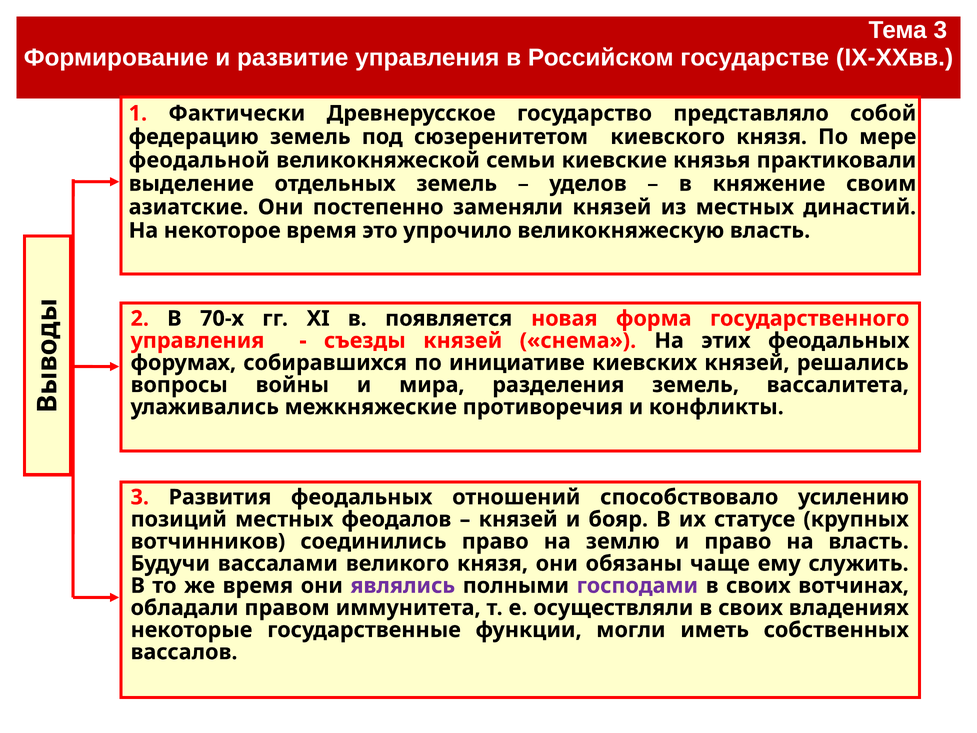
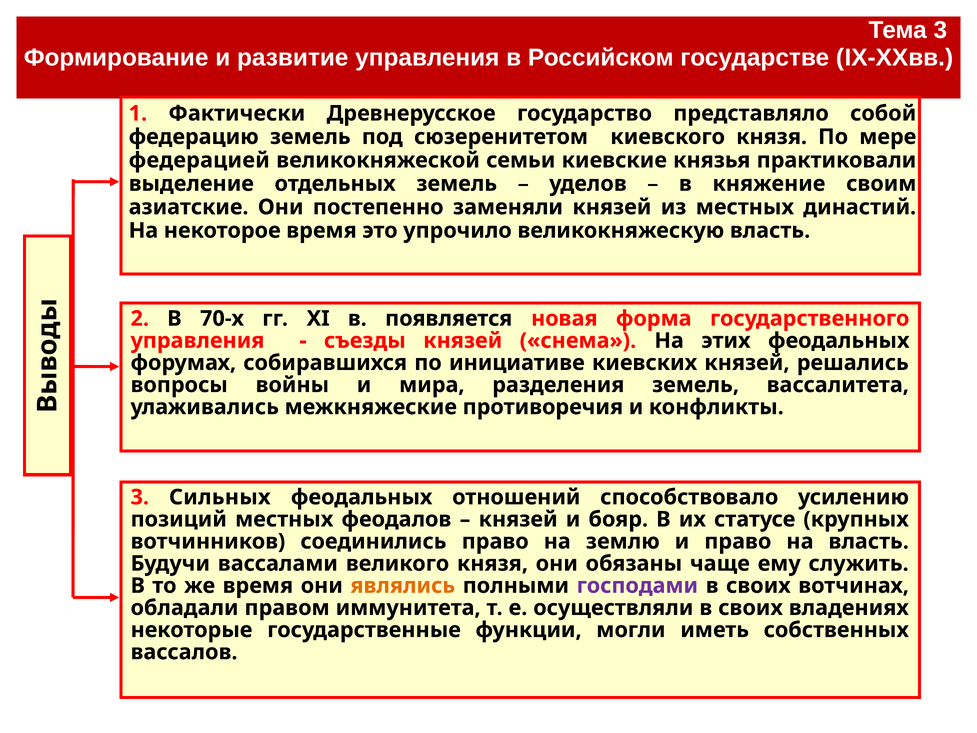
феодальной: феодальной -> федерацией (199, 160)
Развития: Развития -> Сильных (220, 497)
являлись colour: purple -> orange (403, 586)
